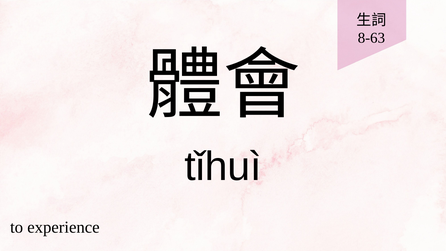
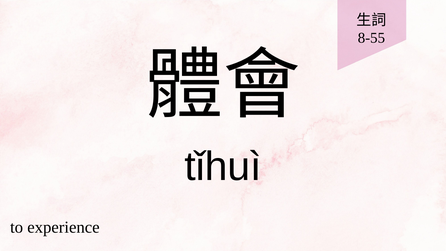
8-63: 8-63 -> 8-55 (371, 38)
